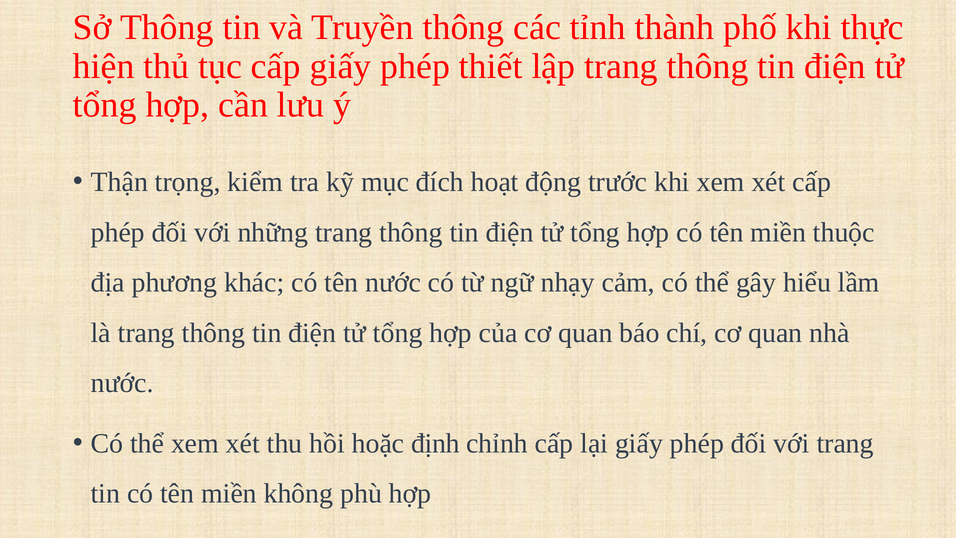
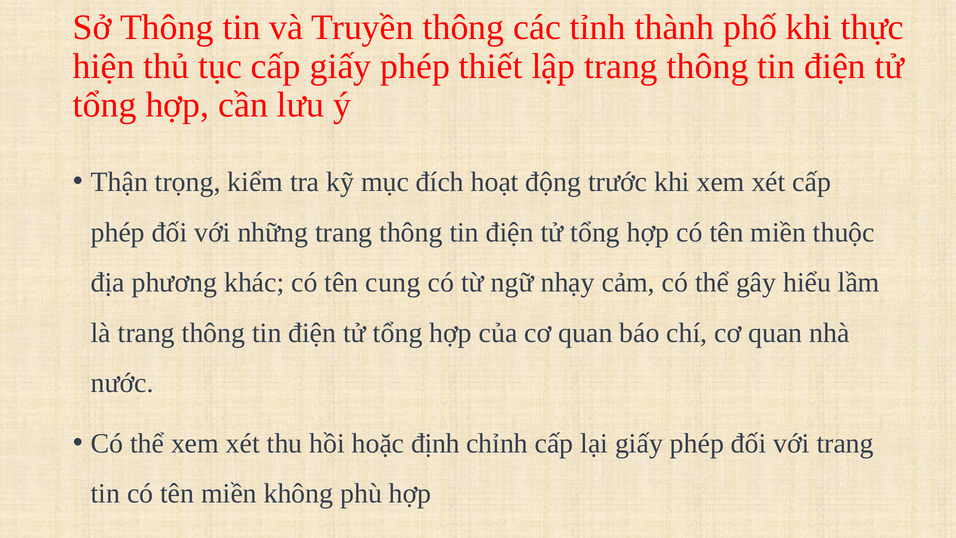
tên nước: nước -> cung (393, 283)
